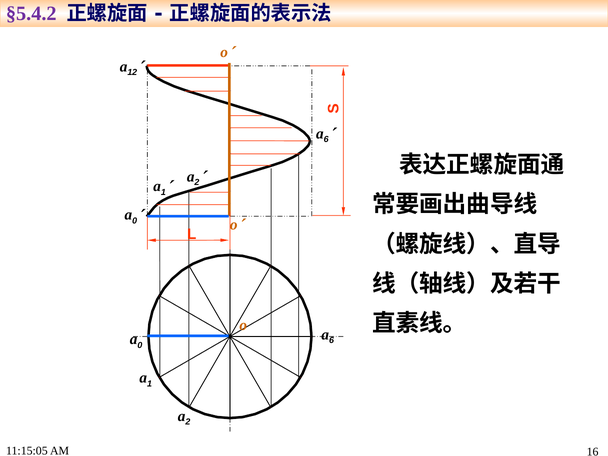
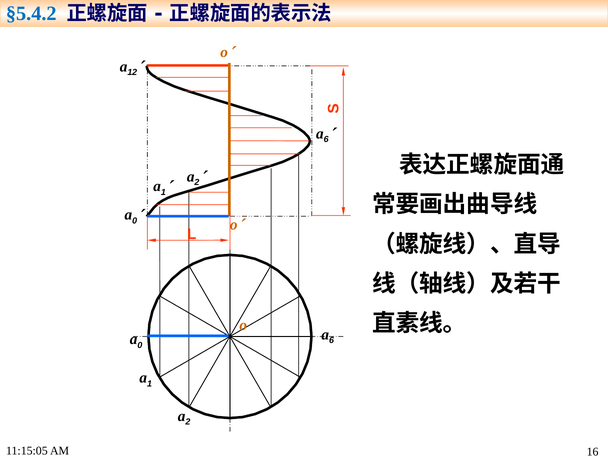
§5.4.2 colour: purple -> blue (31, 14)
